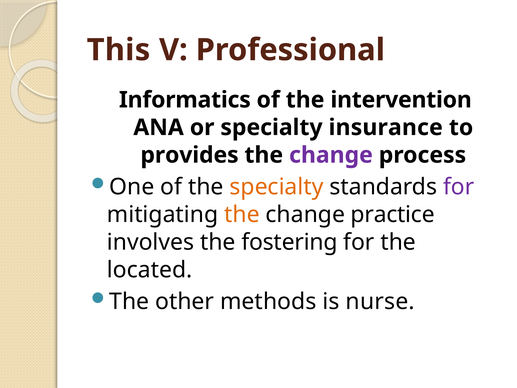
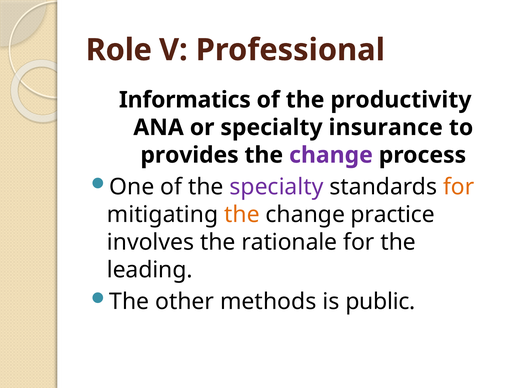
This: This -> Role (119, 50)
intervention: intervention -> productivity (401, 100)
specialty colour: orange -> purple (277, 187)
for colour: purple -> orange (459, 187)
fostering: fostering -> rationale (289, 242)
located: located -> leading (150, 270)
nurse: nurse -> public (380, 301)
